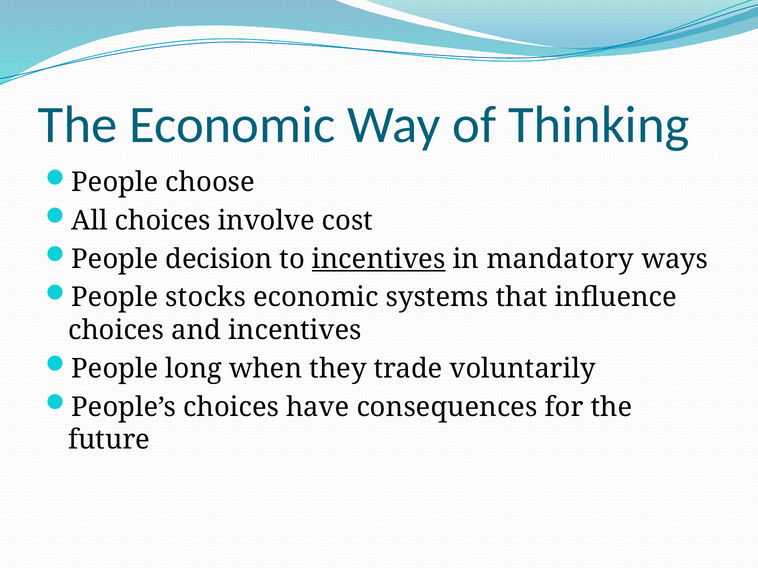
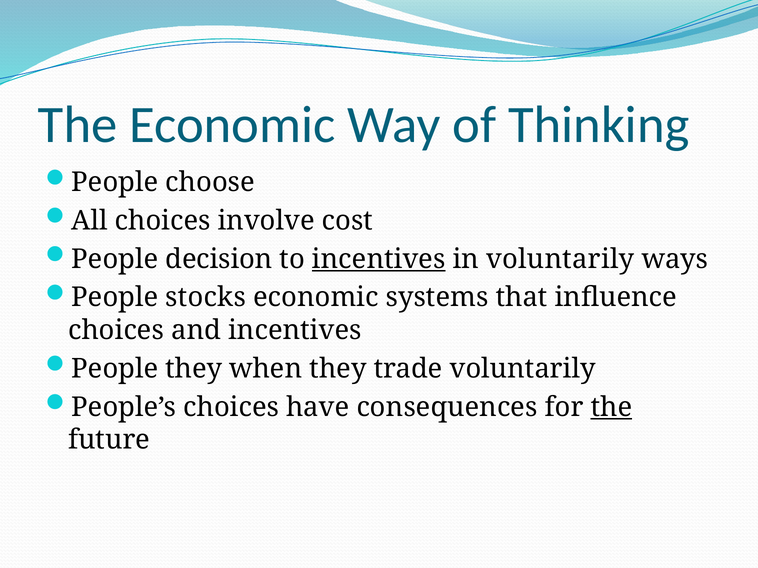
in mandatory: mandatory -> voluntarily (560, 259)
People long: long -> they (194, 369)
the underline: none -> present (611, 407)
